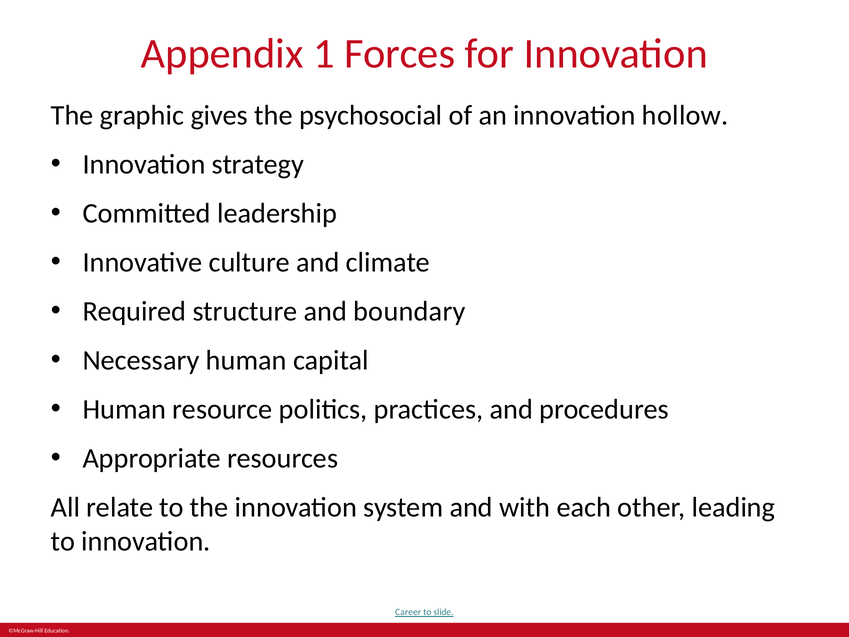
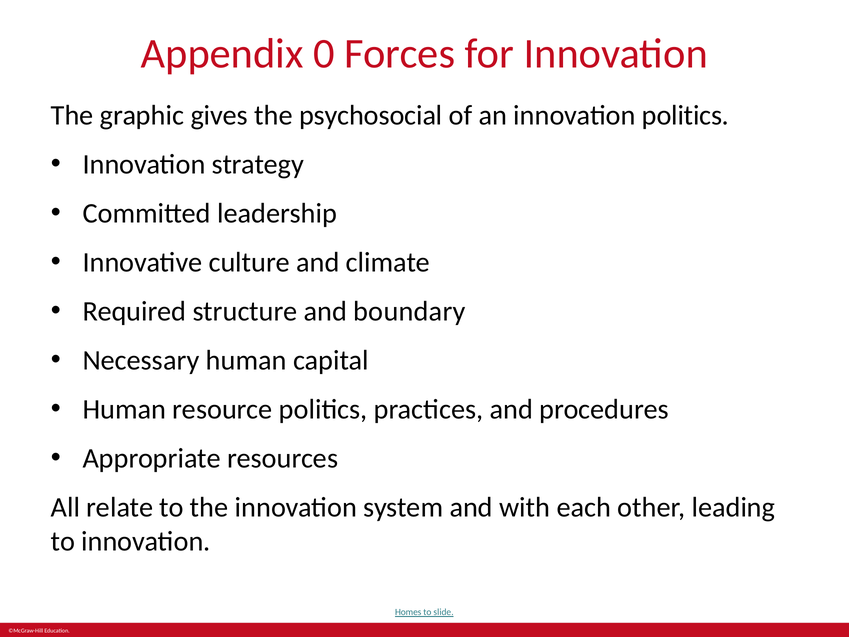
1: 1 -> 0 (324, 54)
innovation hollow: hollow -> politics (686, 115)
Career: Career -> Homes (408, 612)
